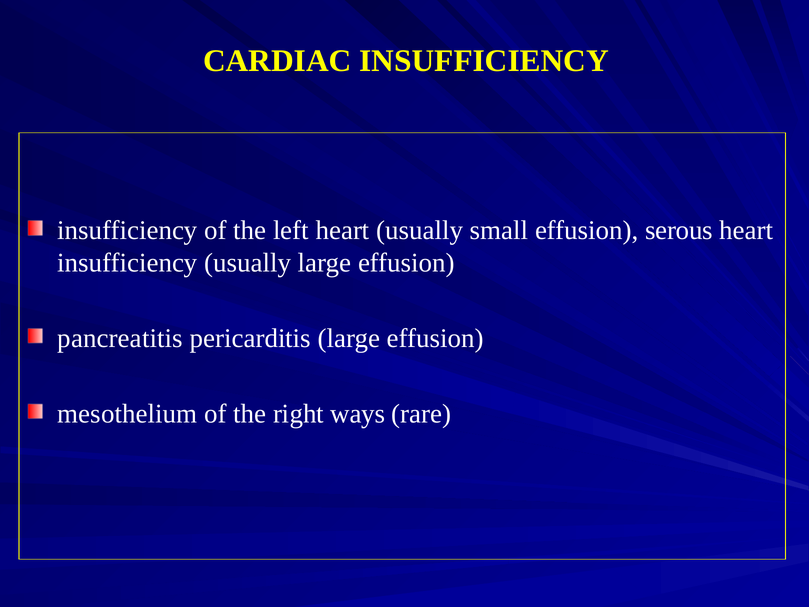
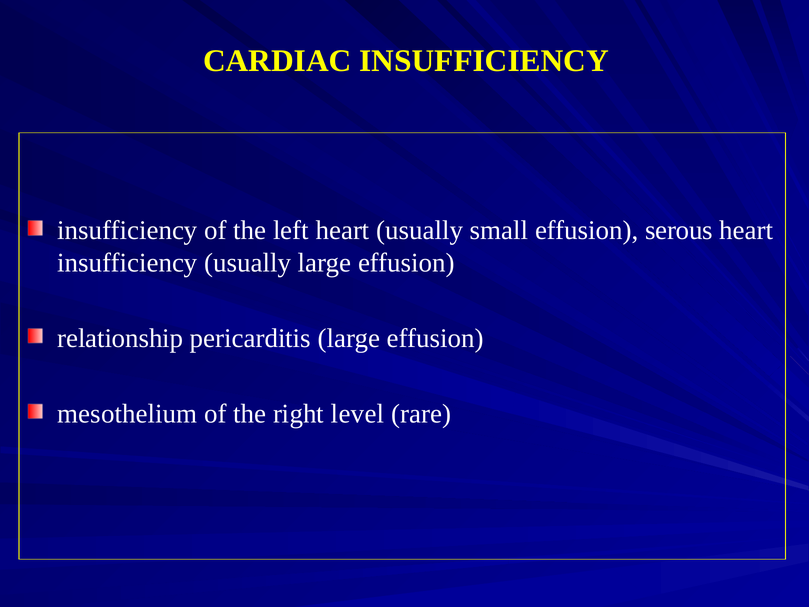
pancreatitis: pancreatitis -> relationship (120, 338)
ways: ways -> level (358, 414)
